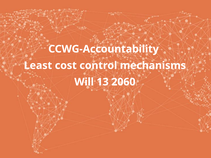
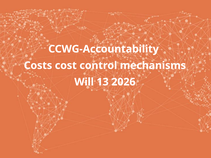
Least: Least -> Costs (38, 66)
2060: 2060 -> 2026 (123, 82)
